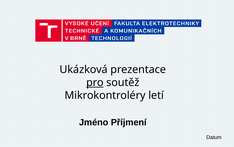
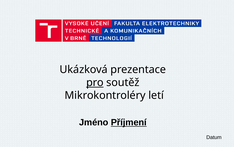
Příjmení underline: none -> present (129, 122)
